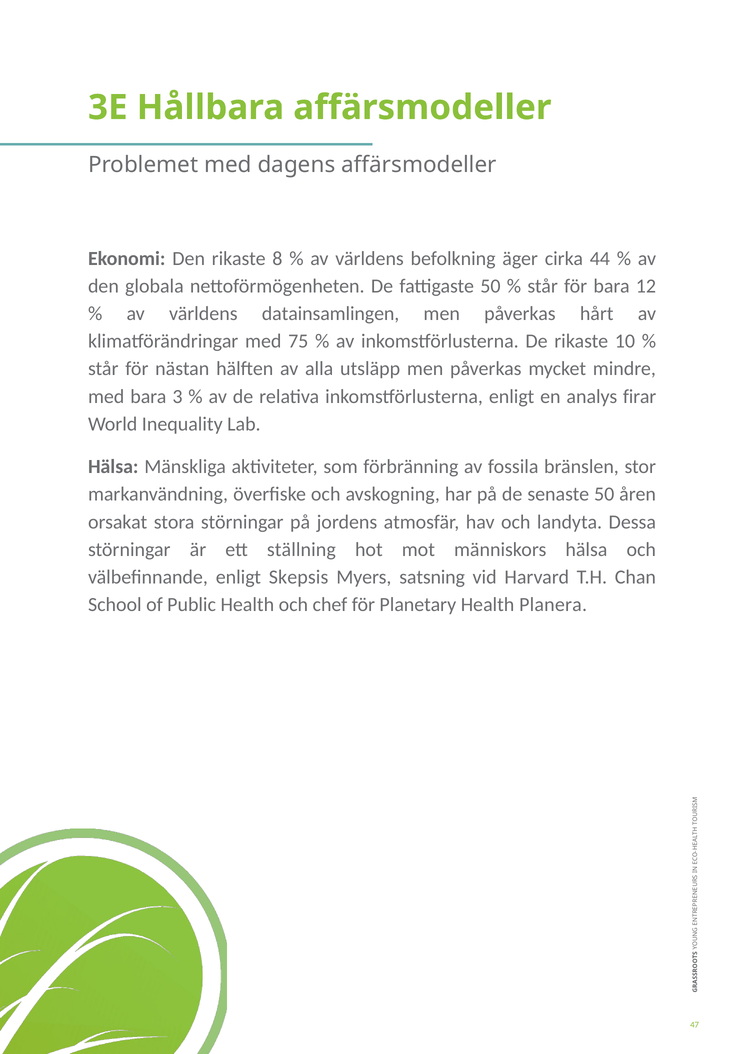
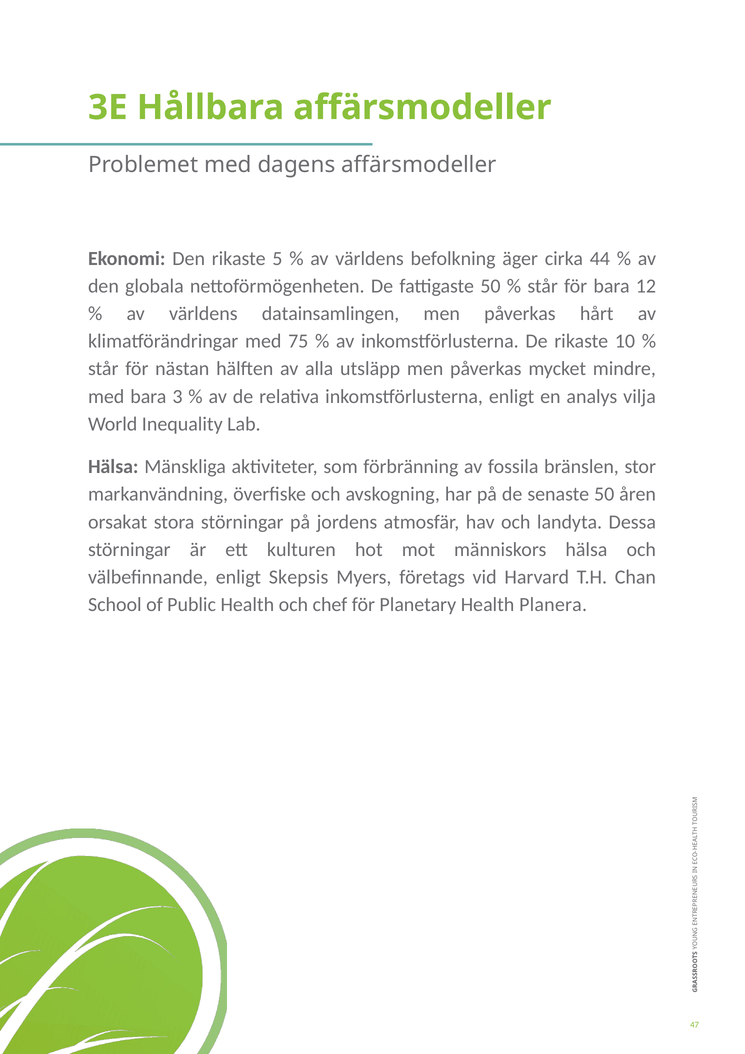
8: 8 -> 5 (277, 258)
firar: firar -> vilja (640, 396)
ställning: ställning -> kulturen (301, 549)
satsning: satsning -> företags (432, 577)
